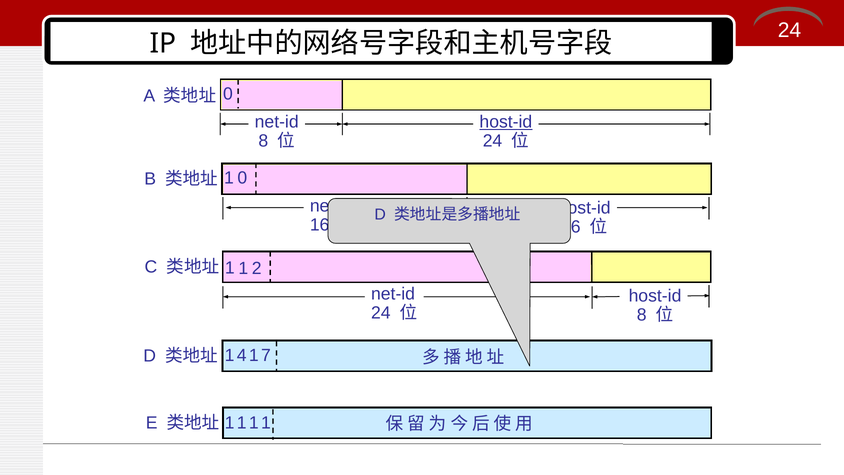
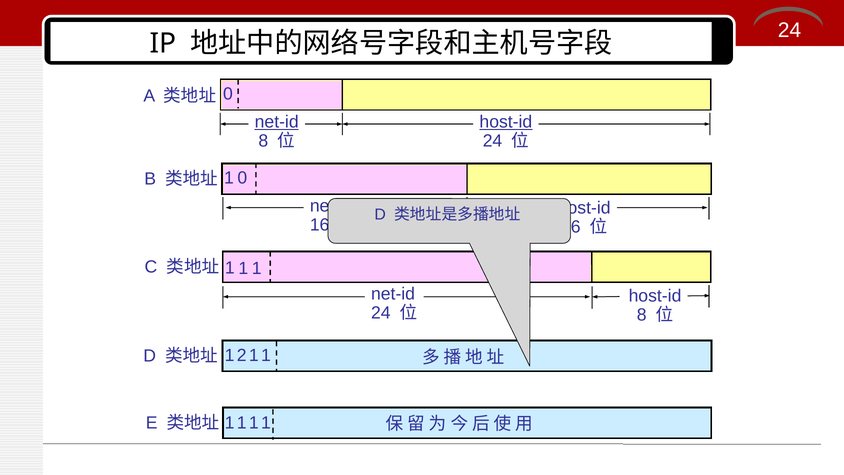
net-id underline: none -> present (277, 122)
2: 2 -> 1 (257, 268)
4: 4 -> 2 (242, 355)
7: 7 -> 1 (266, 355)
